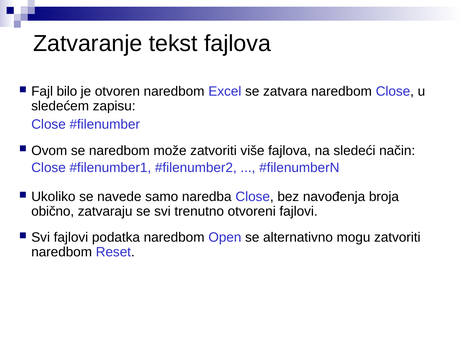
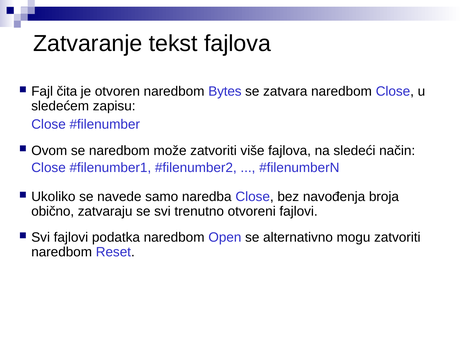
bilo: bilo -> čita (67, 92)
Excel: Excel -> Bytes (225, 92)
